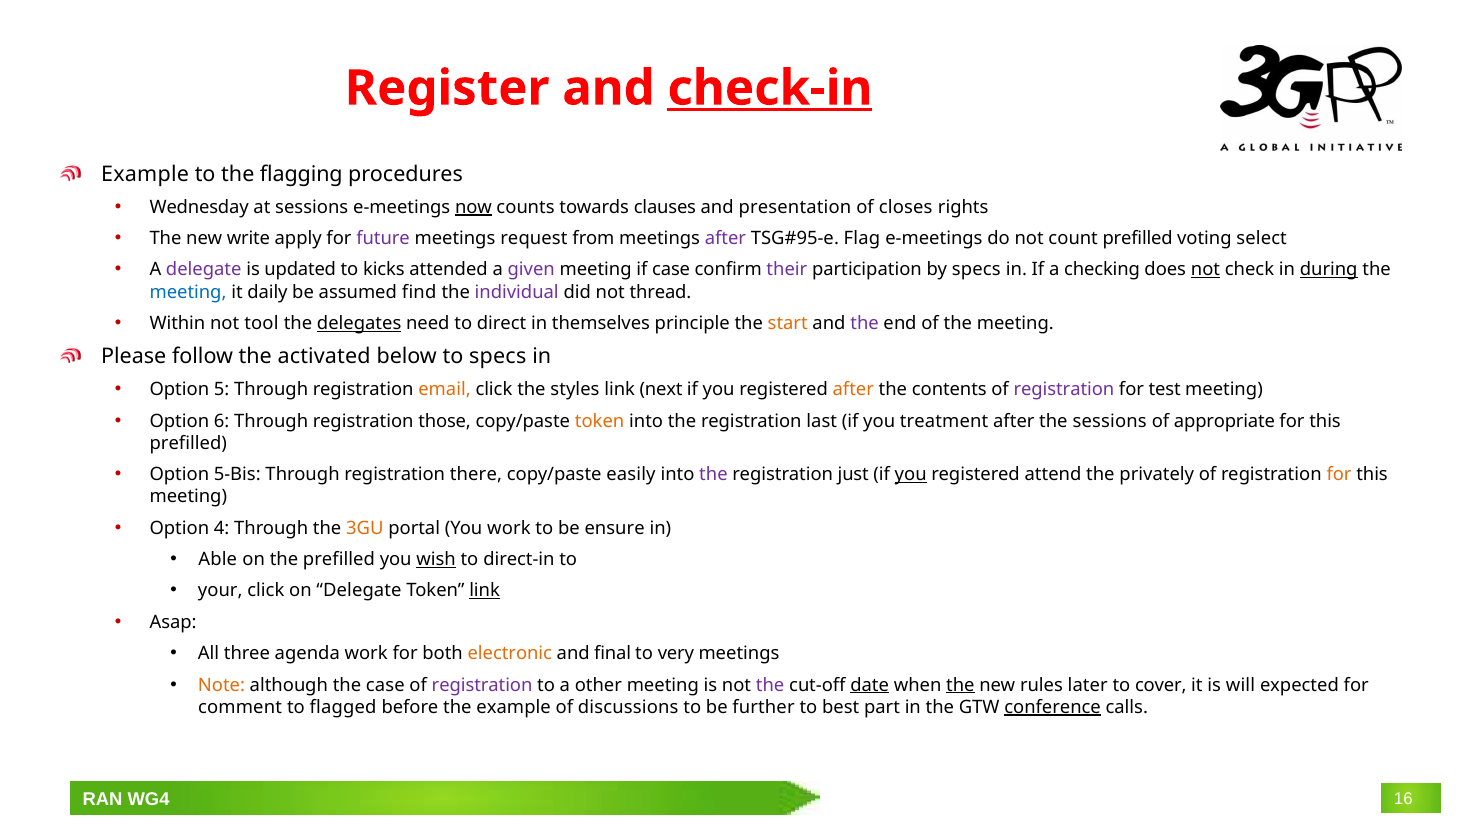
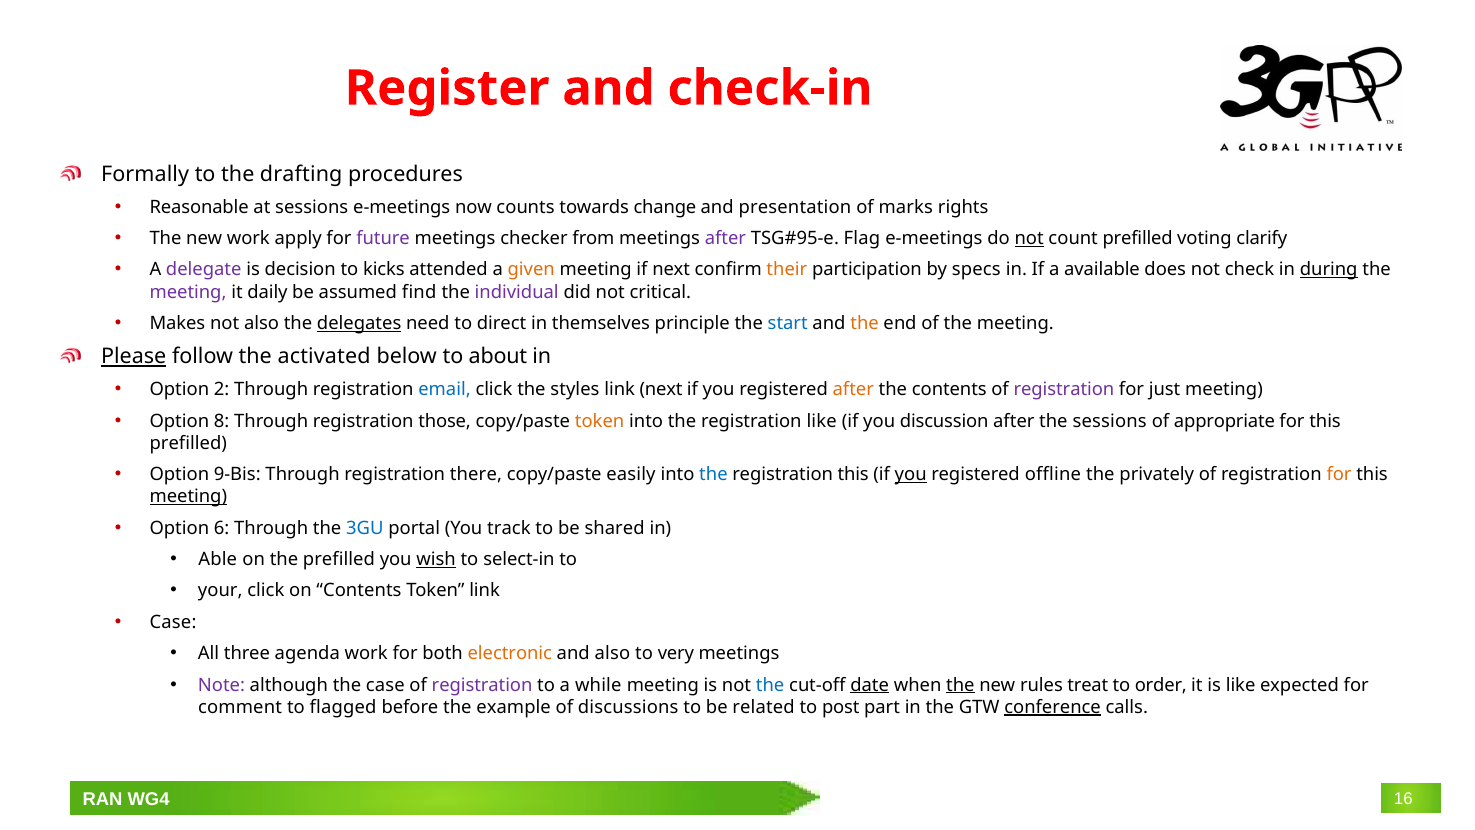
check-in underline: present -> none (770, 88)
Example: Example -> Formally (145, 174)
flagging: flagging -> drafting (301, 174)
Wednesday: Wednesday -> Reasonable (199, 207)
now underline: present -> none (473, 207)
clauses: clauses -> change (665, 207)
closes: closes -> marks (906, 207)
new write: write -> work (248, 238)
request: request -> checker (534, 238)
not underline: none -> present (1029, 238)
select: select -> clarify (1262, 238)
updated: updated -> decision (300, 270)
given colour: purple -> orange (531, 270)
if case: case -> next (671, 270)
their colour: purple -> orange (787, 270)
checking: checking -> available (1102, 270)
not underline: present -> none (1205, 270)
meeting colour: blue -> purple (188, 292)
thread: thread -> critical (660, 292)
Within: Within -> Makes (177, 323)
not tool: tool -> also (262, 323)
start colour: orange -> blue (788, 323)
the colour: purple -> orange (865, 323)
Please underline: none -> present (134, 357)
to specs: specs -> about (498, 357)
5: 5 -> 2 (222, 390)
email colour: orange -> blue (445, 390)
test: test -> just (1165, 390)
6: 6 -> 8 (222, 421)
registration last: last -> like (822, 421)
treatment: treatment -> discussion (944, 421)
5-Bis: 5-Bis -> 9-Bis (237, 474)
the colour: purple -> blue (713, 474)
registration just: just -> this (853, 474)
attend: attend -> offline (1053, 474)
meeting underline: none -> present (188, 497)
4: 4 -> 6 (222, 528)
3GU colour: orange -> blue (365, 528)
You work: work -> track (509, 528)
ensure: ensure -> shared (615, 528)
direct-in: direct-in -> select-in (519, 559)
on Delegate: Delegate -> Contents (359, 591)
link underline: present -> none (485, 591)
Asap: Asap -> Case (173, 622)
and final: final -> also (612, 653)
Note colour: orange -> purple (221, 685)
other: other -> while (598, 685)
the colour: purple -> blue (770, 685)
later: later -> treat (1088, 685)
cover: cover -> order (1161, 685)
is will: will -> like (1241, 685)
further: further -> related (764, 707)
best: best -> post (841, 707)
